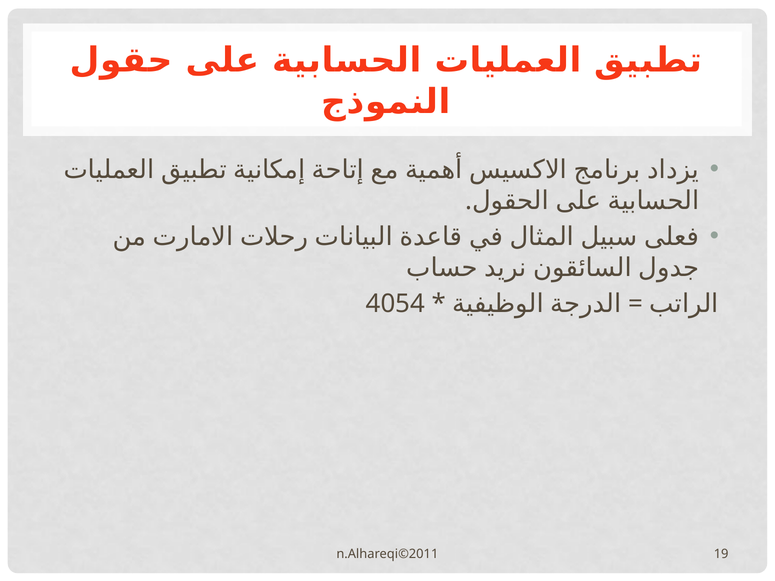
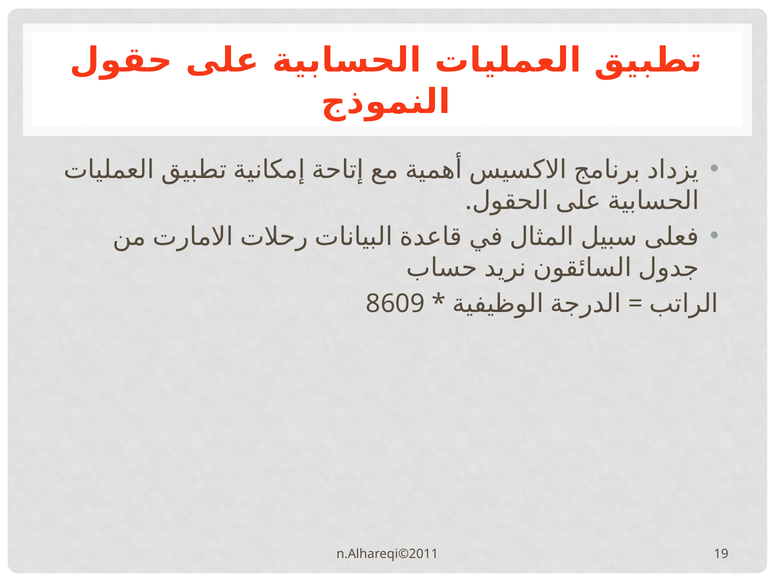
4054: 4054 -> 8609 (395, 304)
